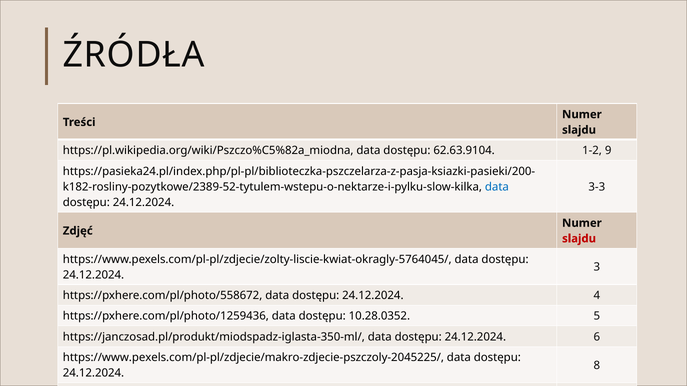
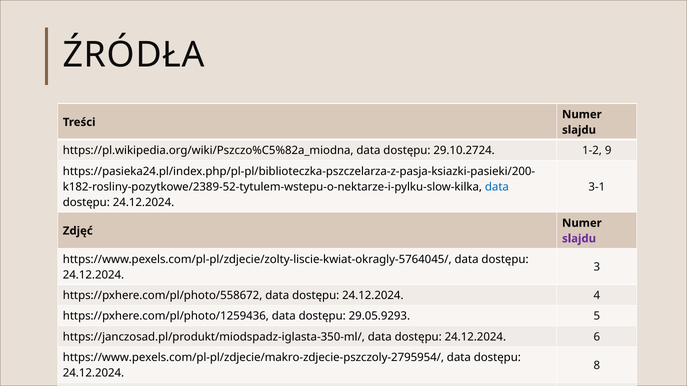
62.63.9104: 62.63.9104 -> 29.10.2724 (464, 151)
3-3: 3-3 -> 3-1 (597, 187)
slajdu colour: red -> purple (579, 239)
10.28.0352: 10.28.0352 -> 29.05.9293 (379, 317)
https://www.pexels.com/pl-pl/zdjecie/makro-zdjecie-pszczoly-2045225/: https://www.pexels.com/pl-pl/zdjecie/makro-zdjecie-pszczoly-2045225/ -> https://www.pexels.com/pl-pl/zdjecie/makro-zdjecie-pszczoly-2795954/ (253, 358)
